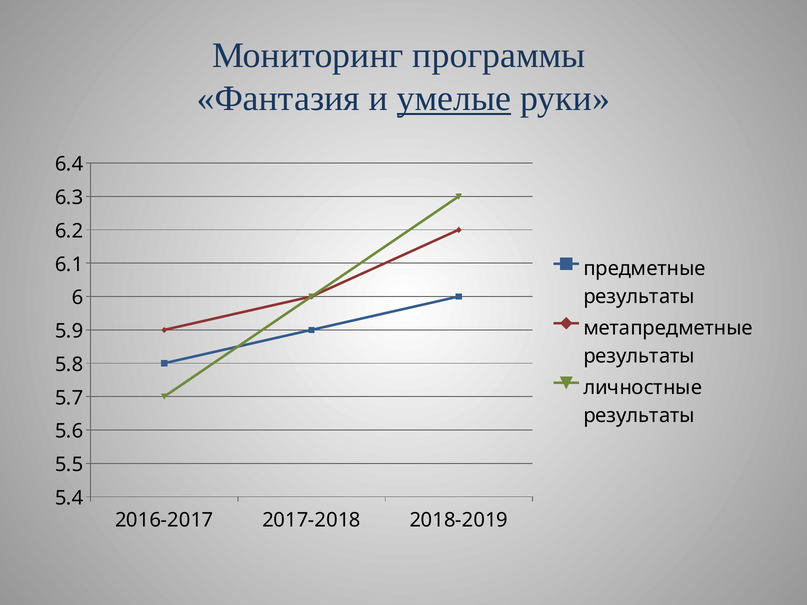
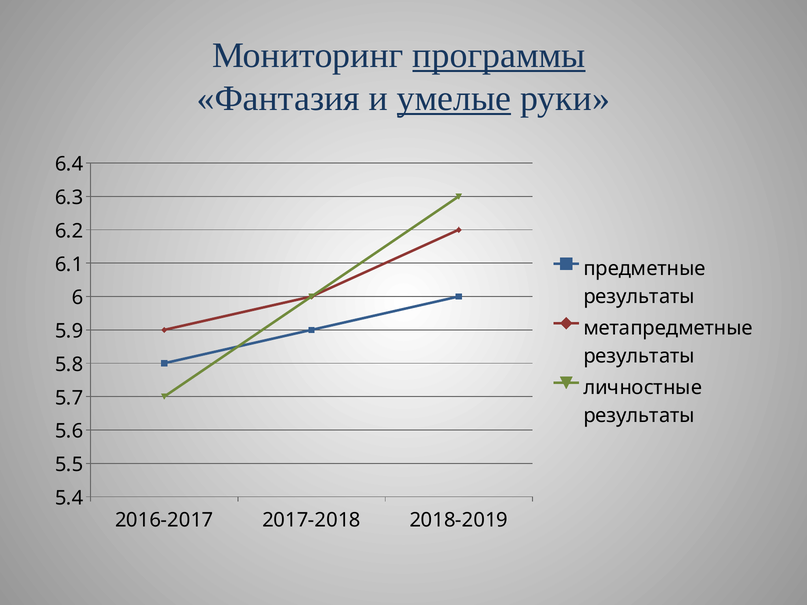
программы underline: none -> present (499, 56)
